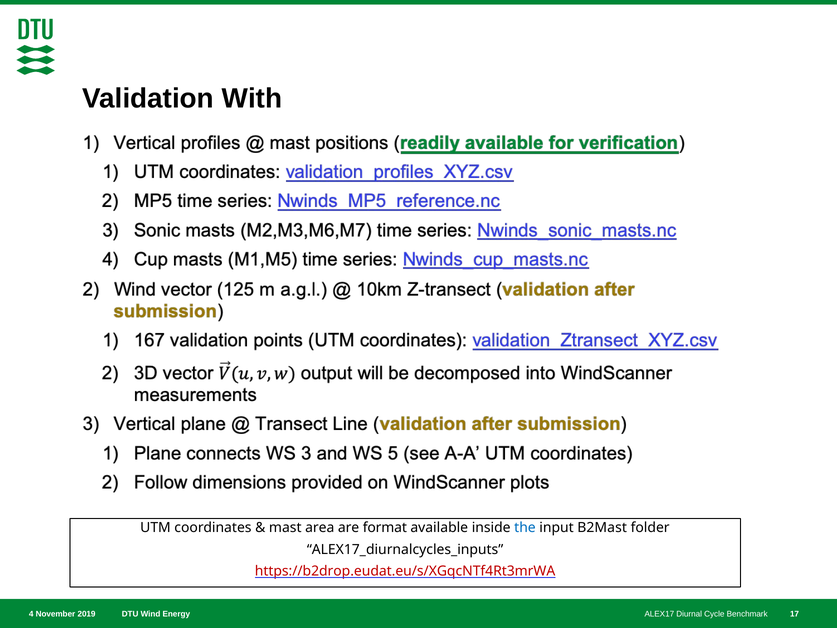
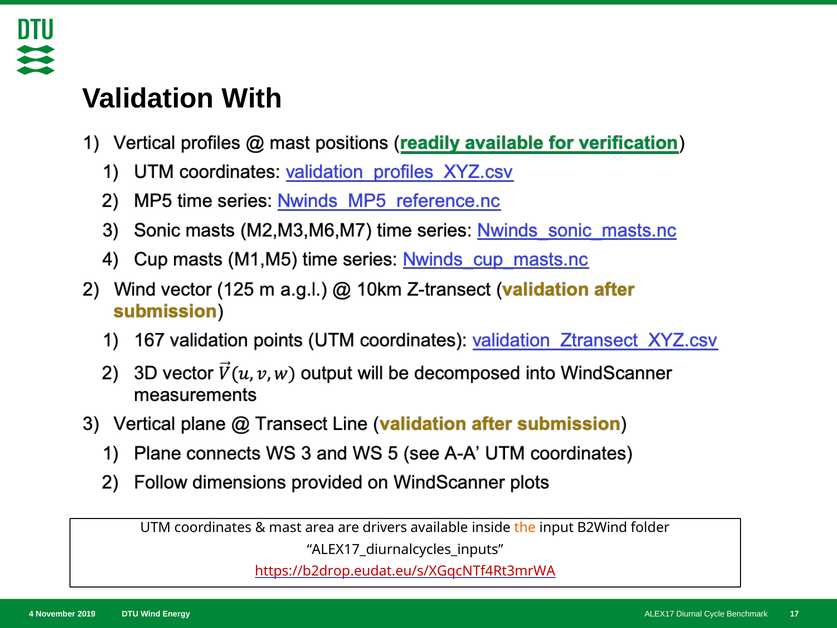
format: format -> drivers (385, 528)
the colour: blue -> orange (525, 528)
B2Mast: B2Mast -> B2Wind (602, 528)
